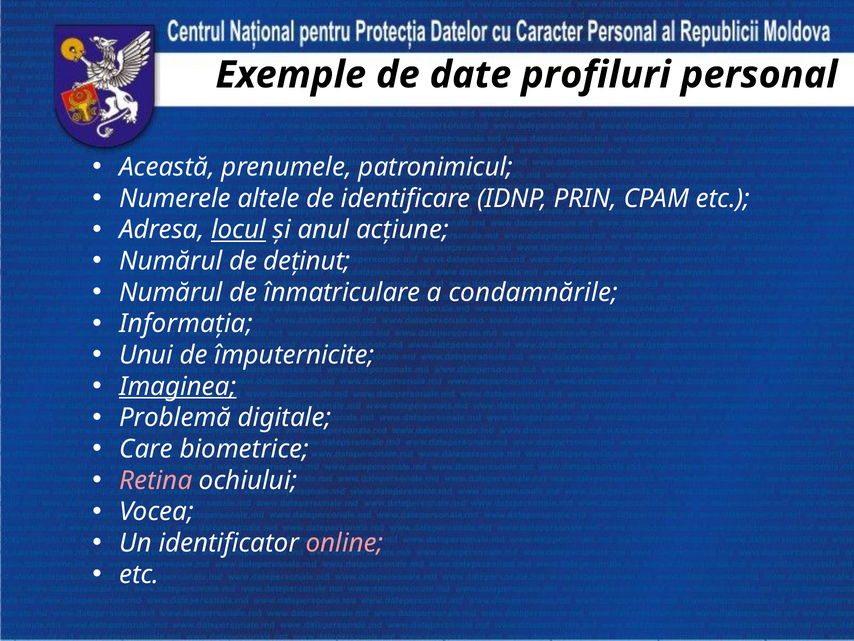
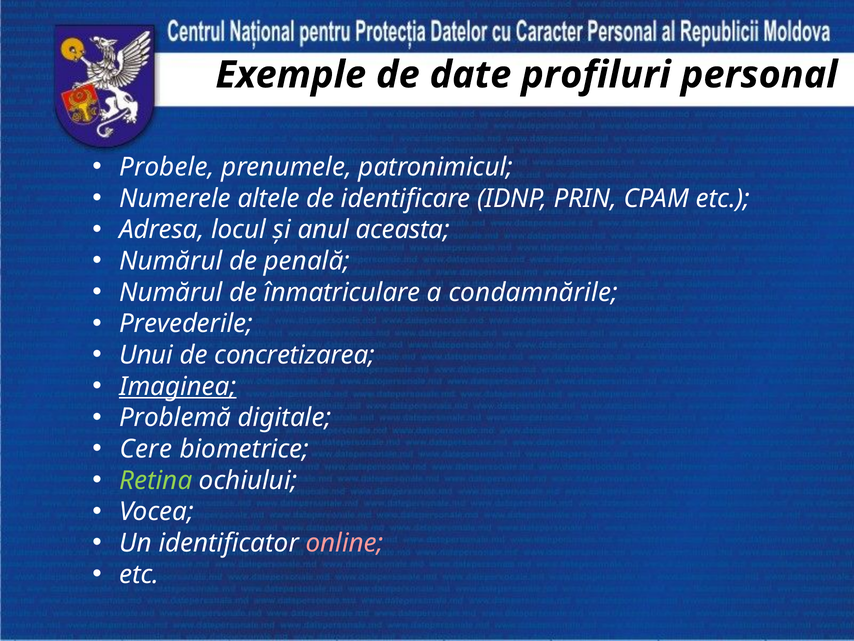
Această: Această -> Probele (167, 167)
locul underline: present -> none (239, 230)
acțiune: acțiune -> aceasta (403, 230)
deținut: deținut -> penală (307, 261)
Informația: Informația -> Prevederile (186, 324)
împuternicite: împuternicite -> concretizarea (295, 355)
Care: Care -> Cere (146, 449)
Retina colour: pink -> light green (156, 480)
